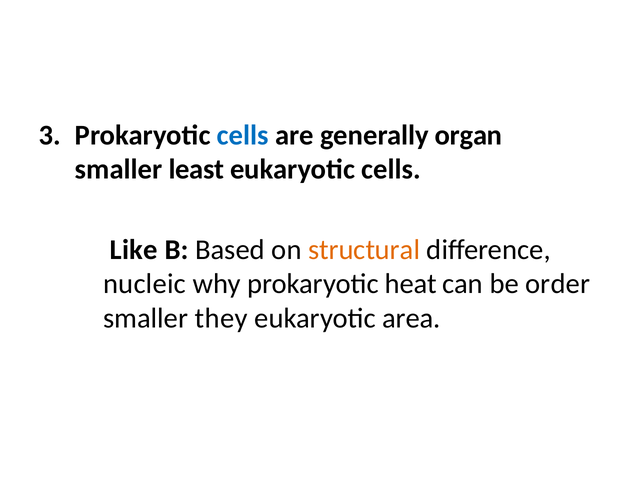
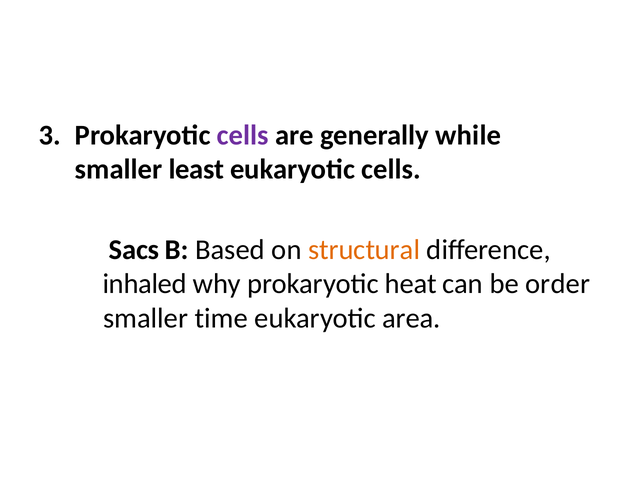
cells colour: blue -> purple (243, 135)
organ: organ -> while (468, 135)
Like: Like -> Sacs (134, 250)
nucleic: nucleic -> inhaled (145, 284)
they: they -> time (221, 318)
